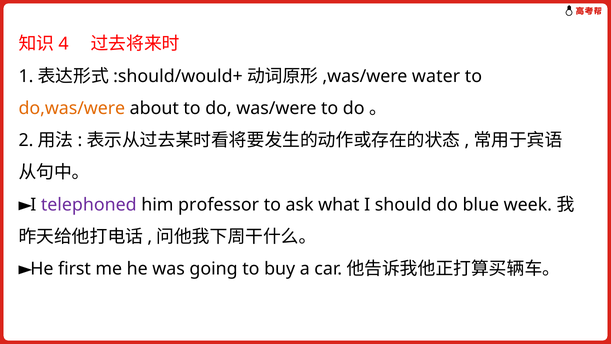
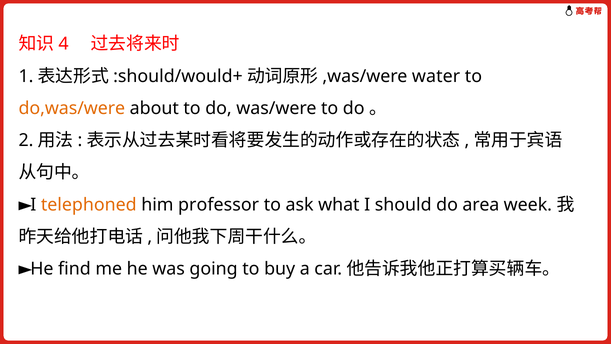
telephoned colour: purple -> orange (89, 204)
blue: blue -> area (481, 204)
first: first -> find (74, 269)
